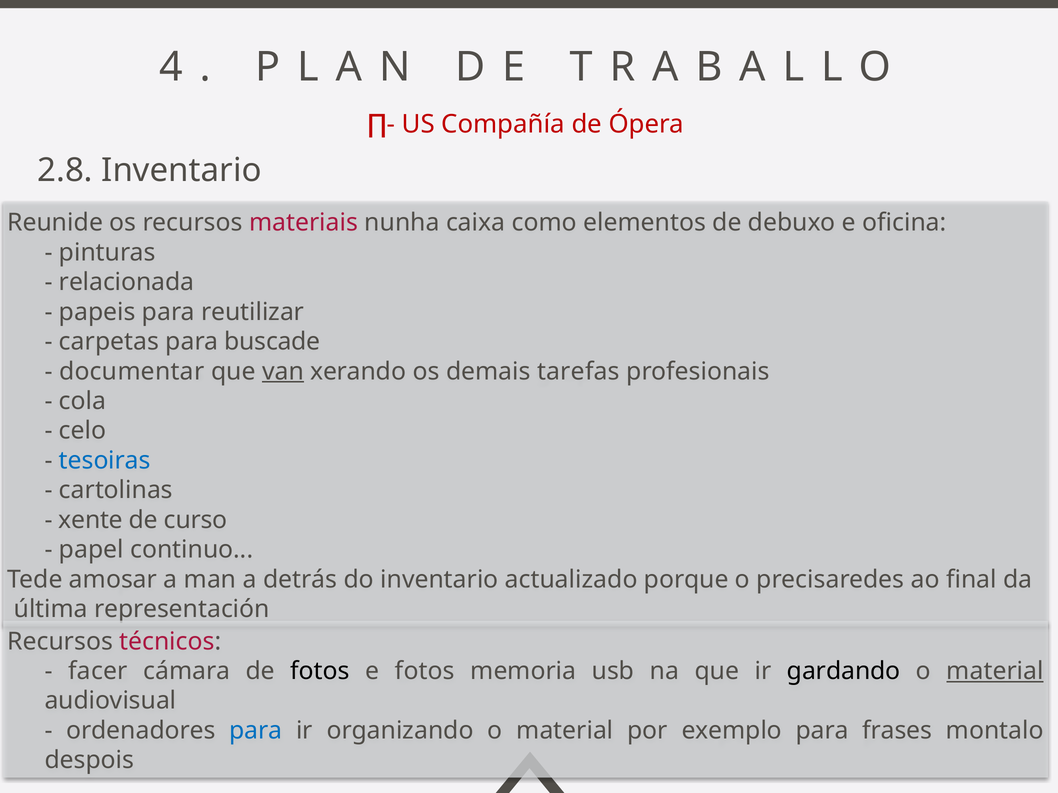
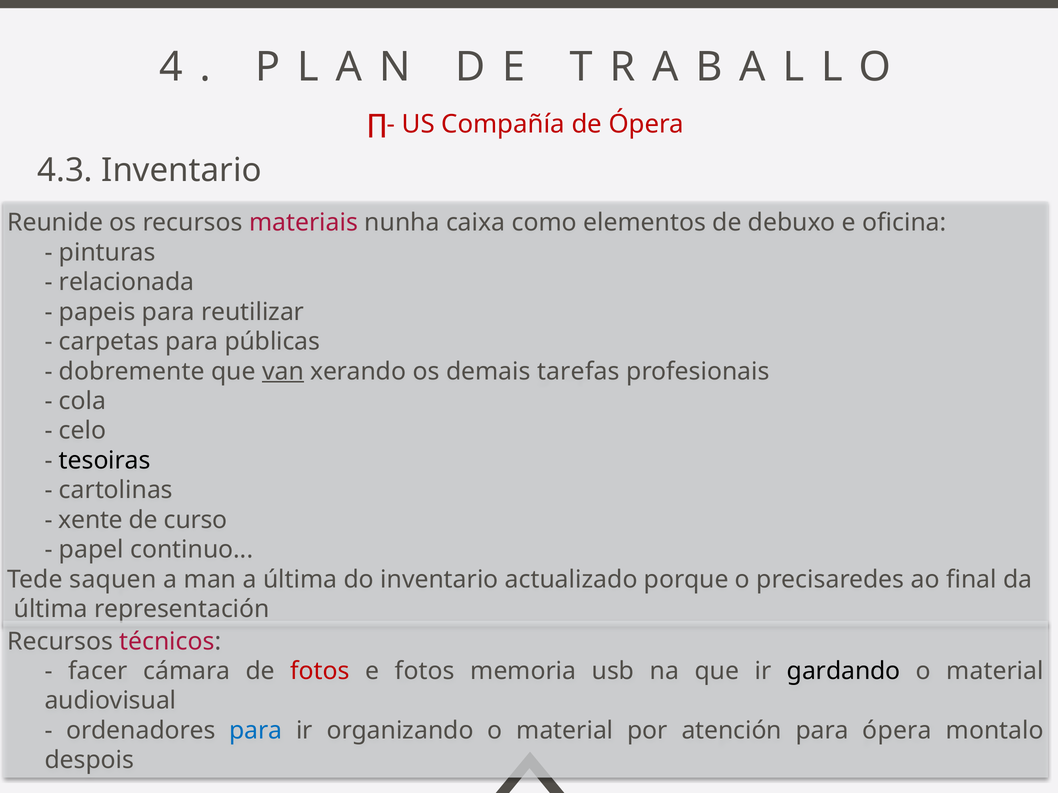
2.8: 2.8 -> 4.3 (65, 170)
buscade: buscade -> públicas (272, 342)
documentar: documentar -> dobremente (132, 372)
tesoiras colour: blue -> black (105, 461)
amosar: amosar -> saquen (113, 580)
a detrás: detrás -> última (300, 580)
fotos colour: black -> red (320, 672)
material underline: present -> none (995, 672)
exemplo: exemplo -> atención (732, 731)
para frases: frases -> ópera (897, 731)
